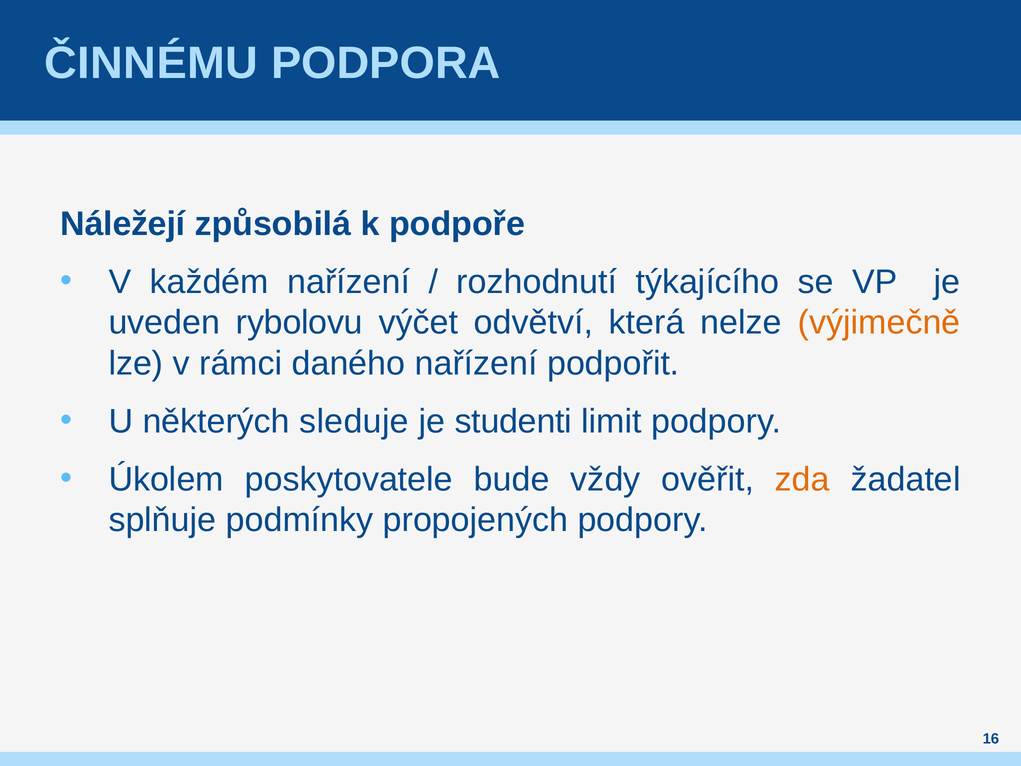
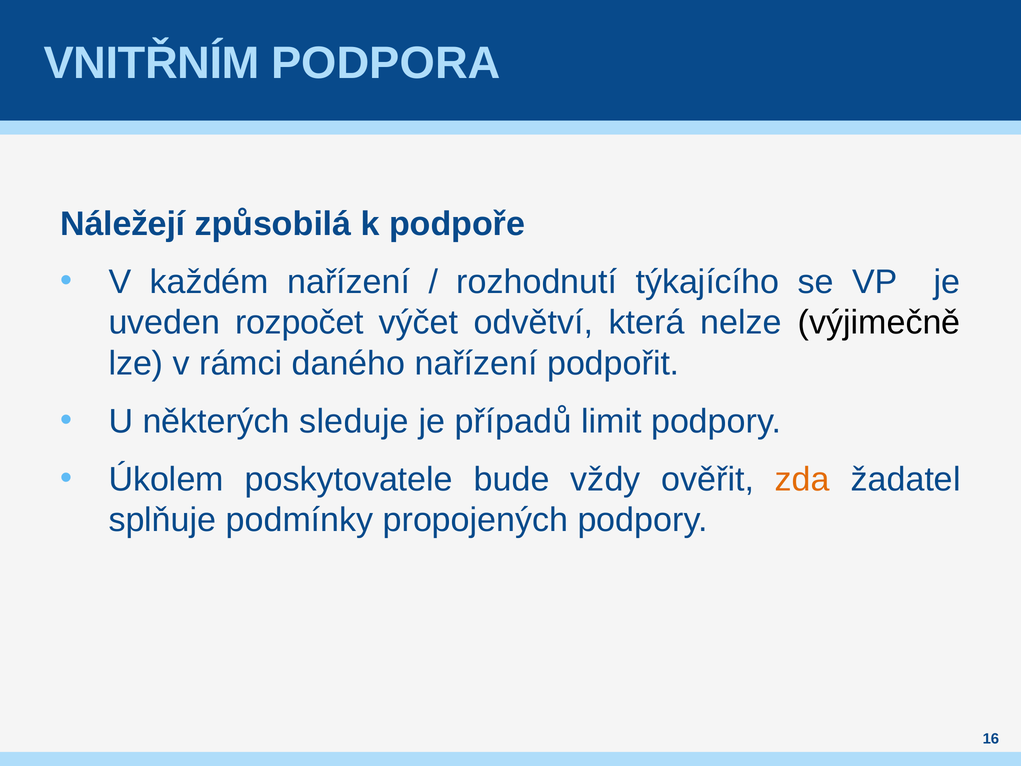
ČINNÉMU: ČINNÉMU -> VNITŘNÍM (152, 63)
rybolovu: rybolovu -> rozpočet (299, 323)
výjimečně colour: orange -> black (879, 323)
studenti: studenti -> případů (513, 421)
